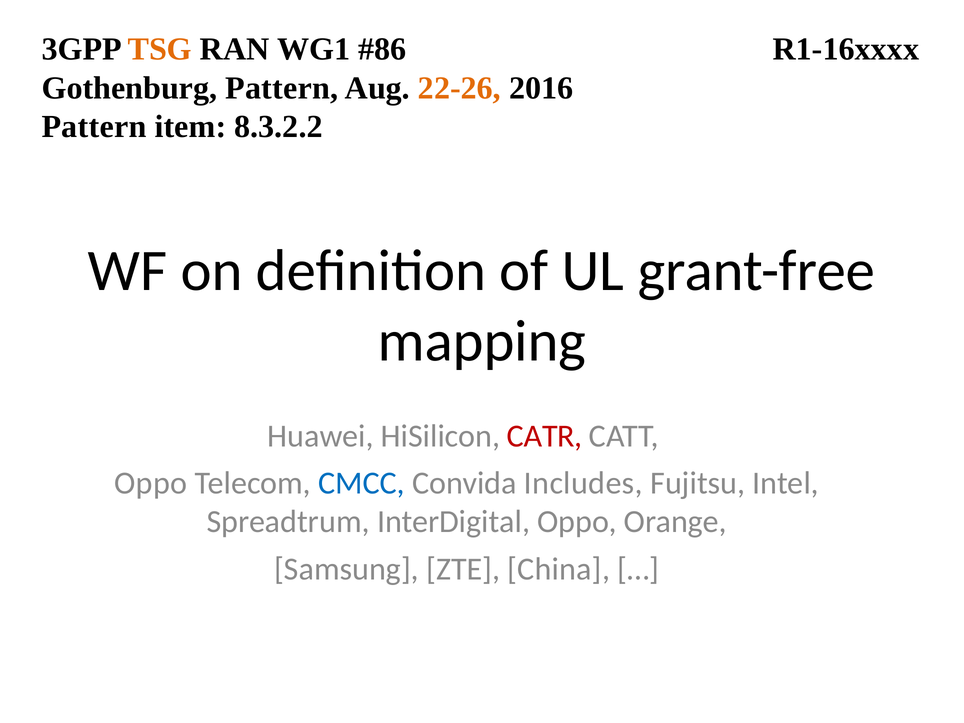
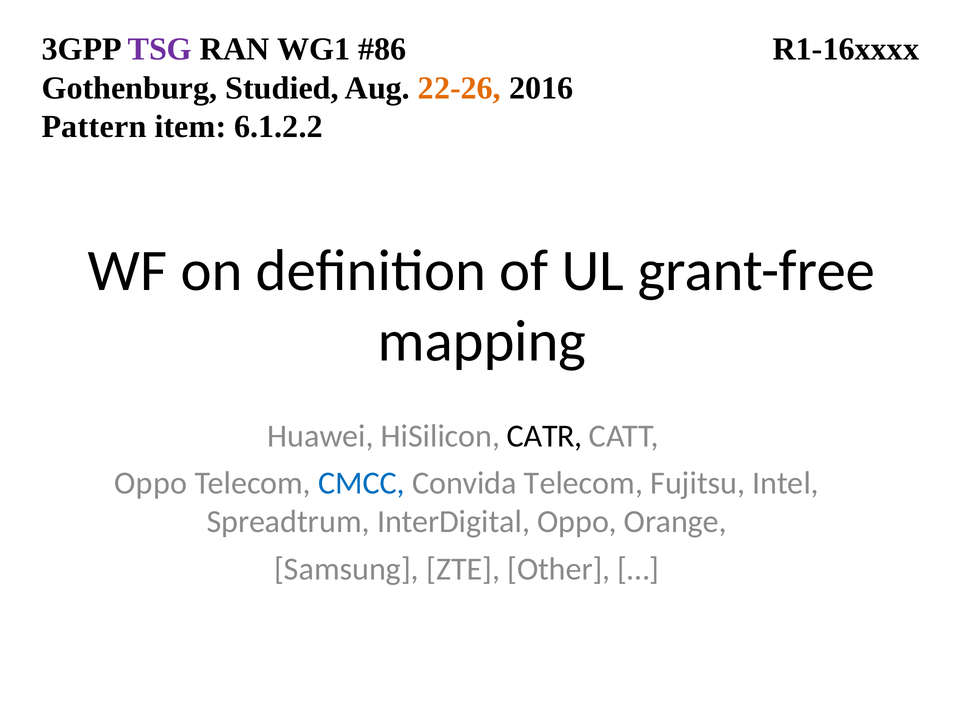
TSG colour: orange -> purple (160, 49)
Gothenburg Pattern: Pattern -> Studied (282, 88)
8.3.2.2: 8.3.2.2 -> 6.1.2.2 (278, 126)
CATR colour: red -> black (545, 436)
Convida Includes: Includes -> Telecom (583, 483)
China: China -> Other (559, 569)
